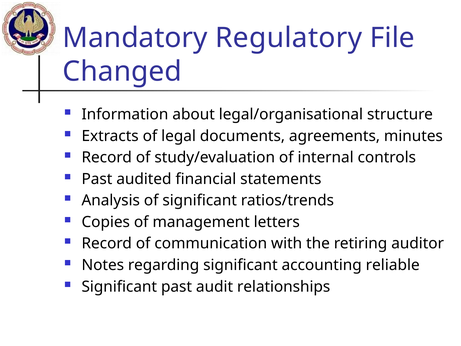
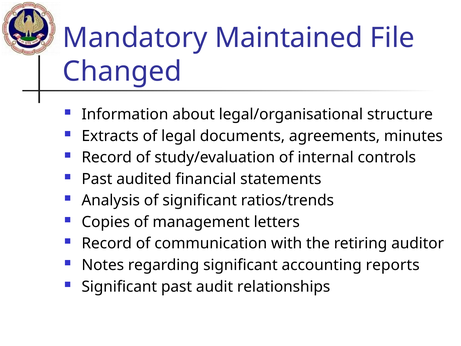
Regulatory: Regulatory -> Maintained (289, 38)
reliable: reliable -> reports (393, 265)
